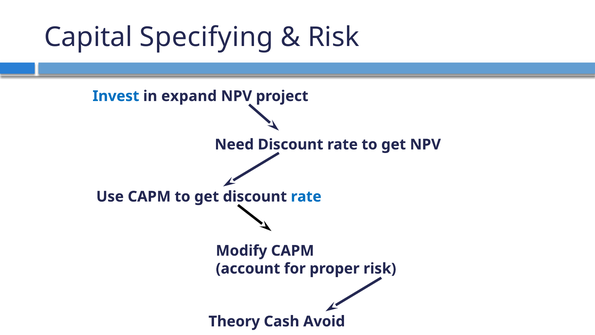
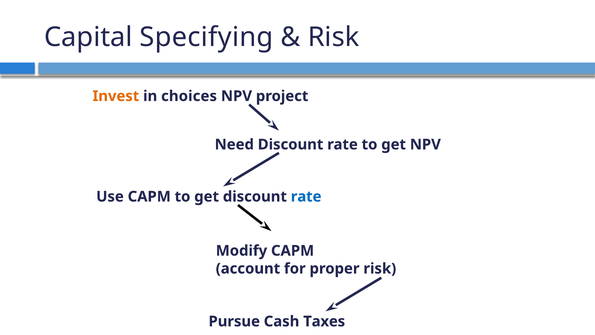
Invest colour: blue -> orange (116, 96)
expand: expand -> choices (189, 96)
Theory: Theory -> Pursue (234, 321)
Avoid: Avoid -> Taxes (324, 321)
